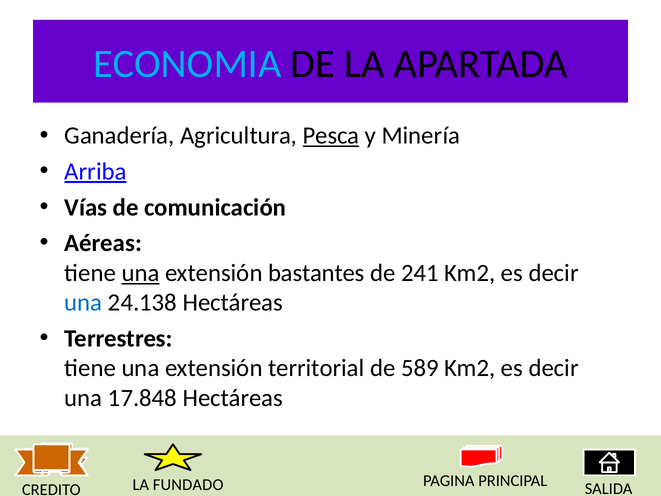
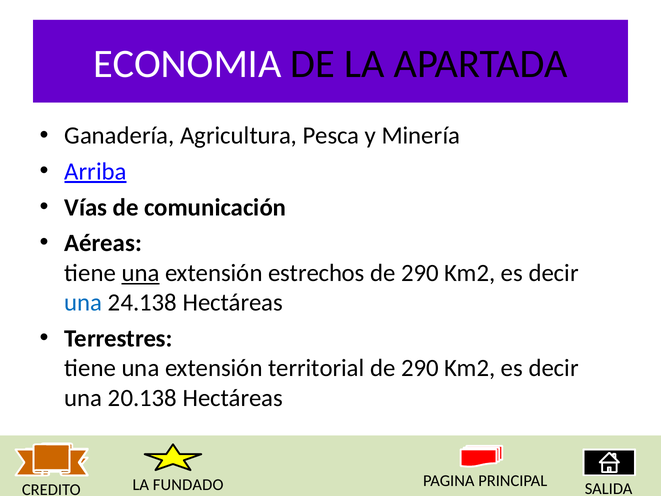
ECONOMIA colour: light blue -> white (187, 64)
Pesca underline: present -> none (331, 136)
bastantes: bastantes -> estrechos (316, 273)
241: 241 -> 290 (420, 273)
territorial de 589: 589 -> 290 (420, 368)
17.848: 17.848 -> 20.138 (142, 398)
